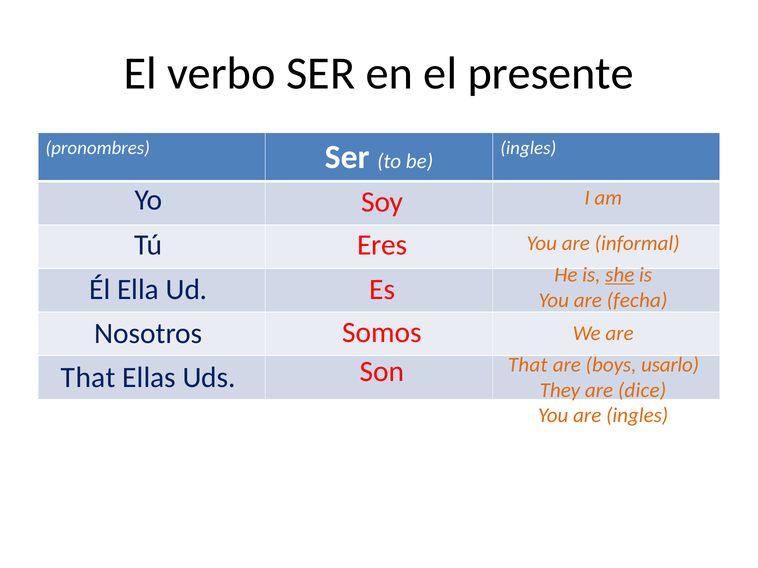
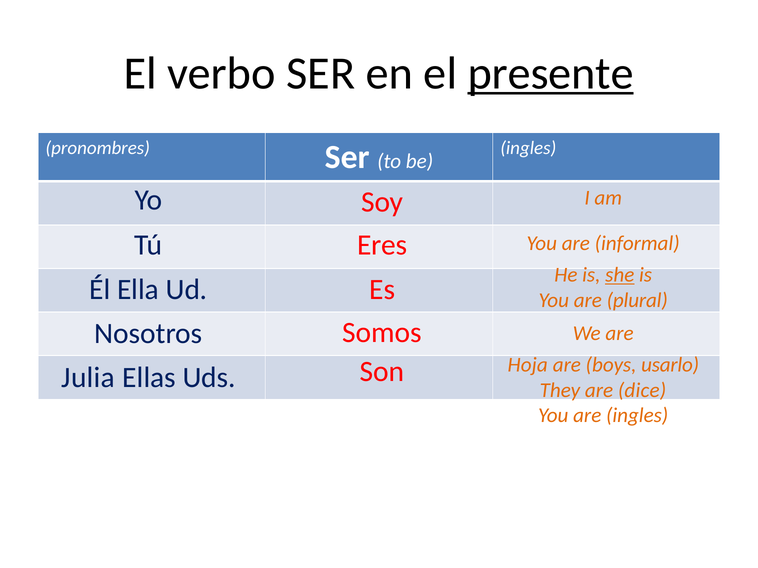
presente underline: none -> present (551, 73)
fecha: fecha -> plural (637, 300)
That: That -> Hoja (528, 365)
That: That -> Julia (88, 378)
